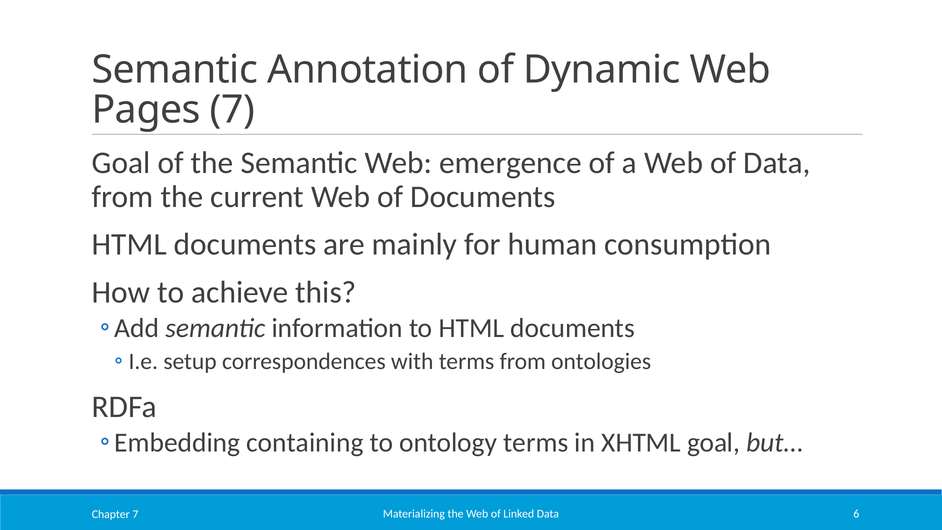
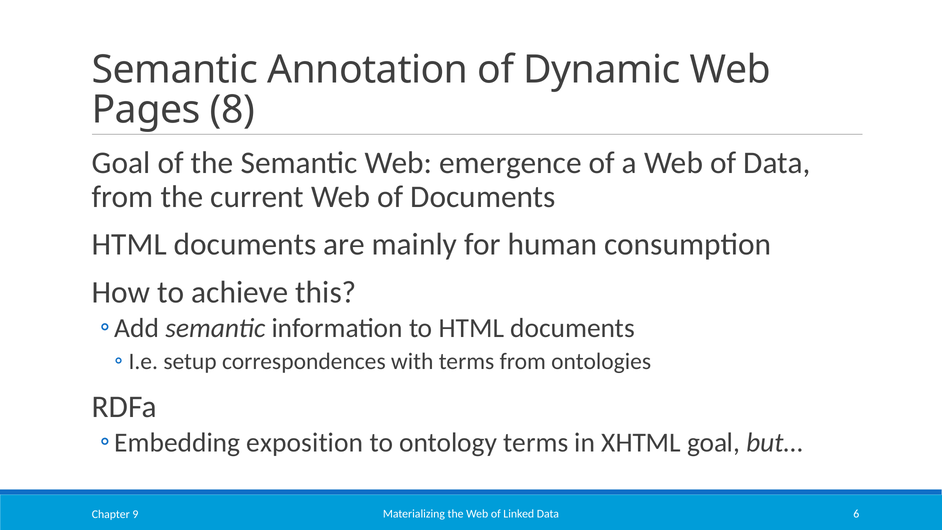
Pages 7: 7 -> 8 (232, 110)
containing: containing -> exposition (305, 442)
Chapter 7: 7 -> 9 (135, 514)
